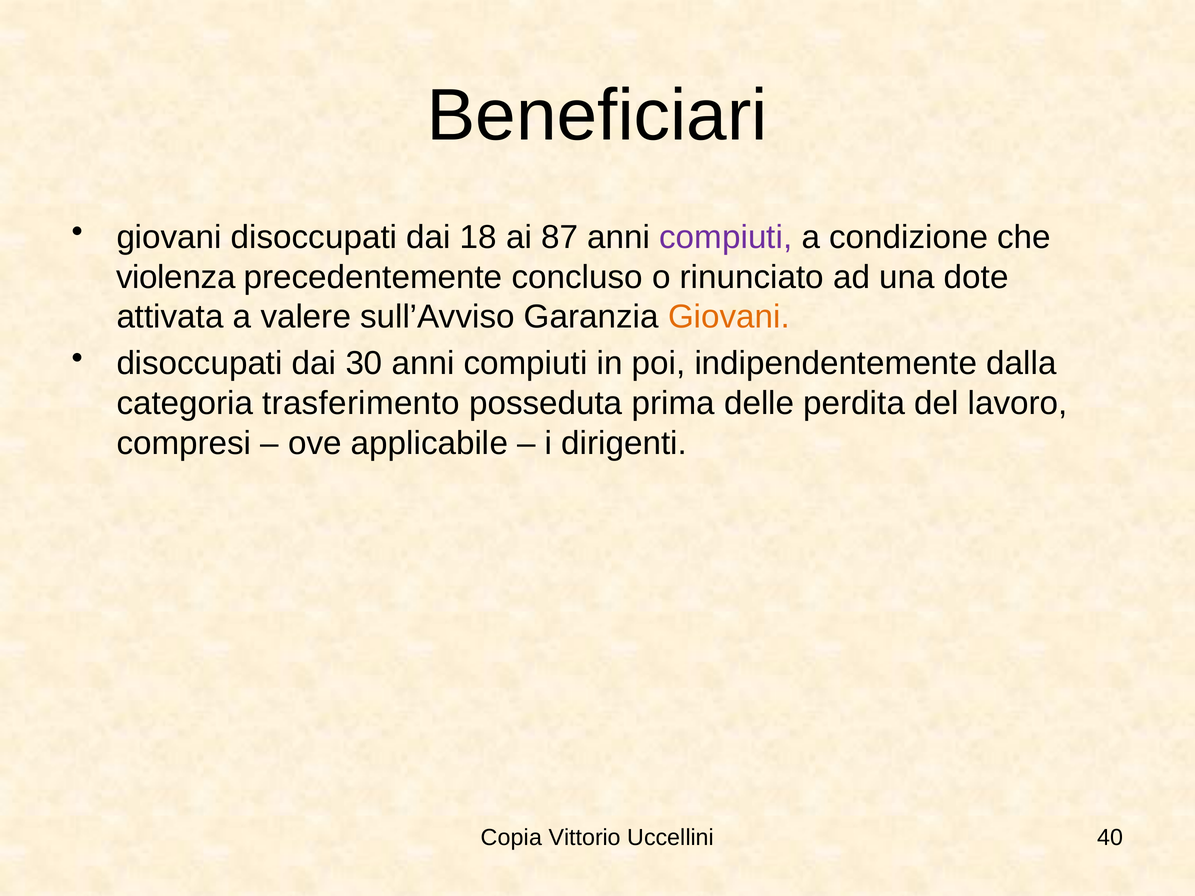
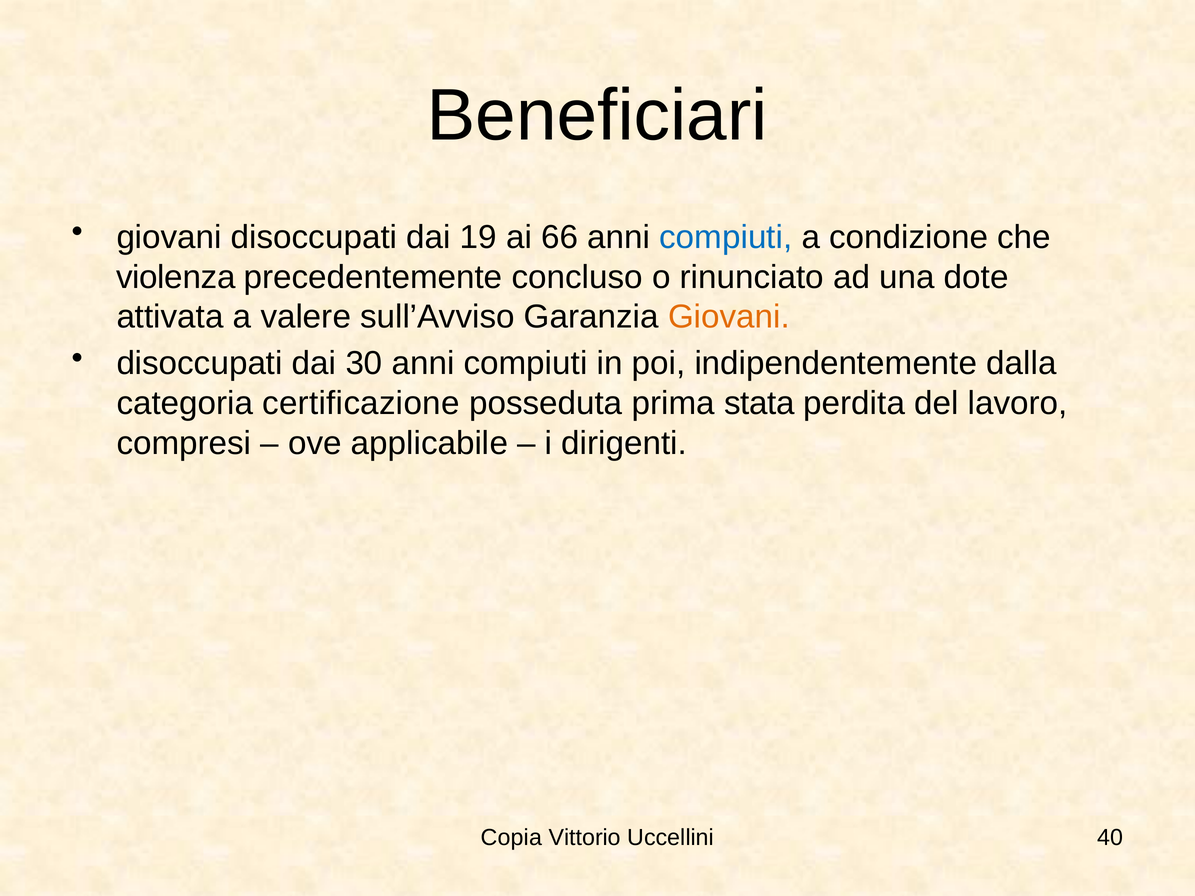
18: 18 -> 19 (478, 237)
87: 87 -> 66 (560, 237)
compiuti colour: purple -> blue (726, 237)
trasferimento: trasferimento -> certificazione (361, 403)
delle: delle -> stata (759, 403)
